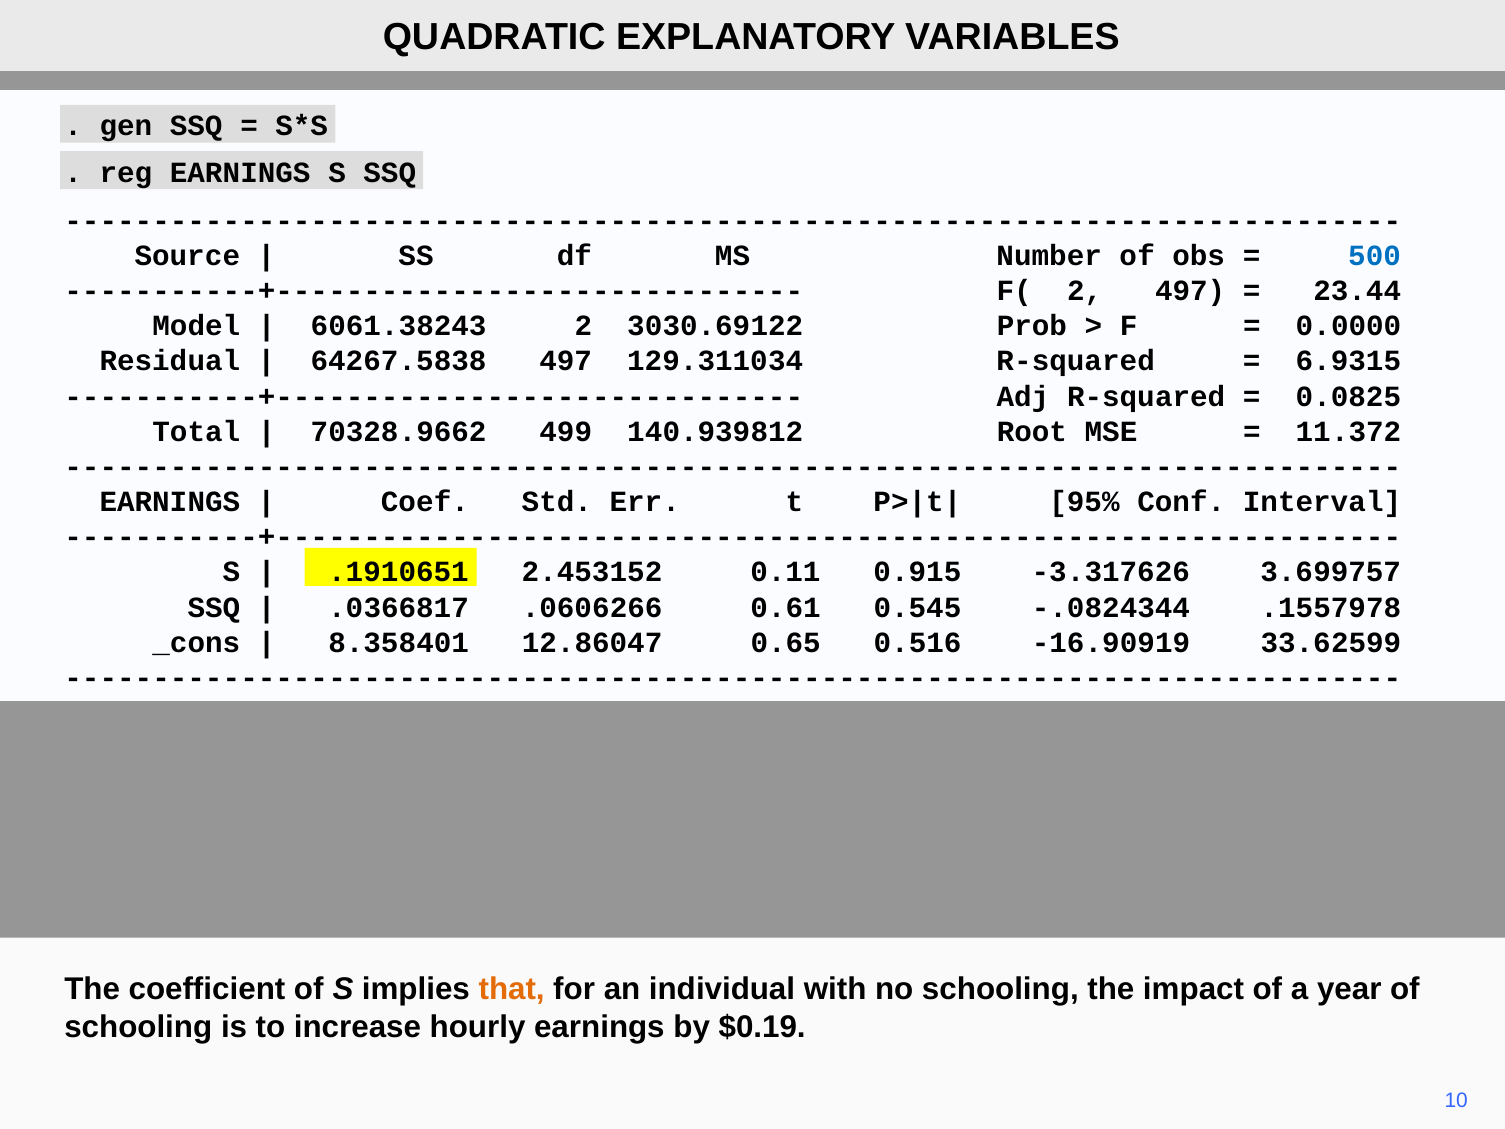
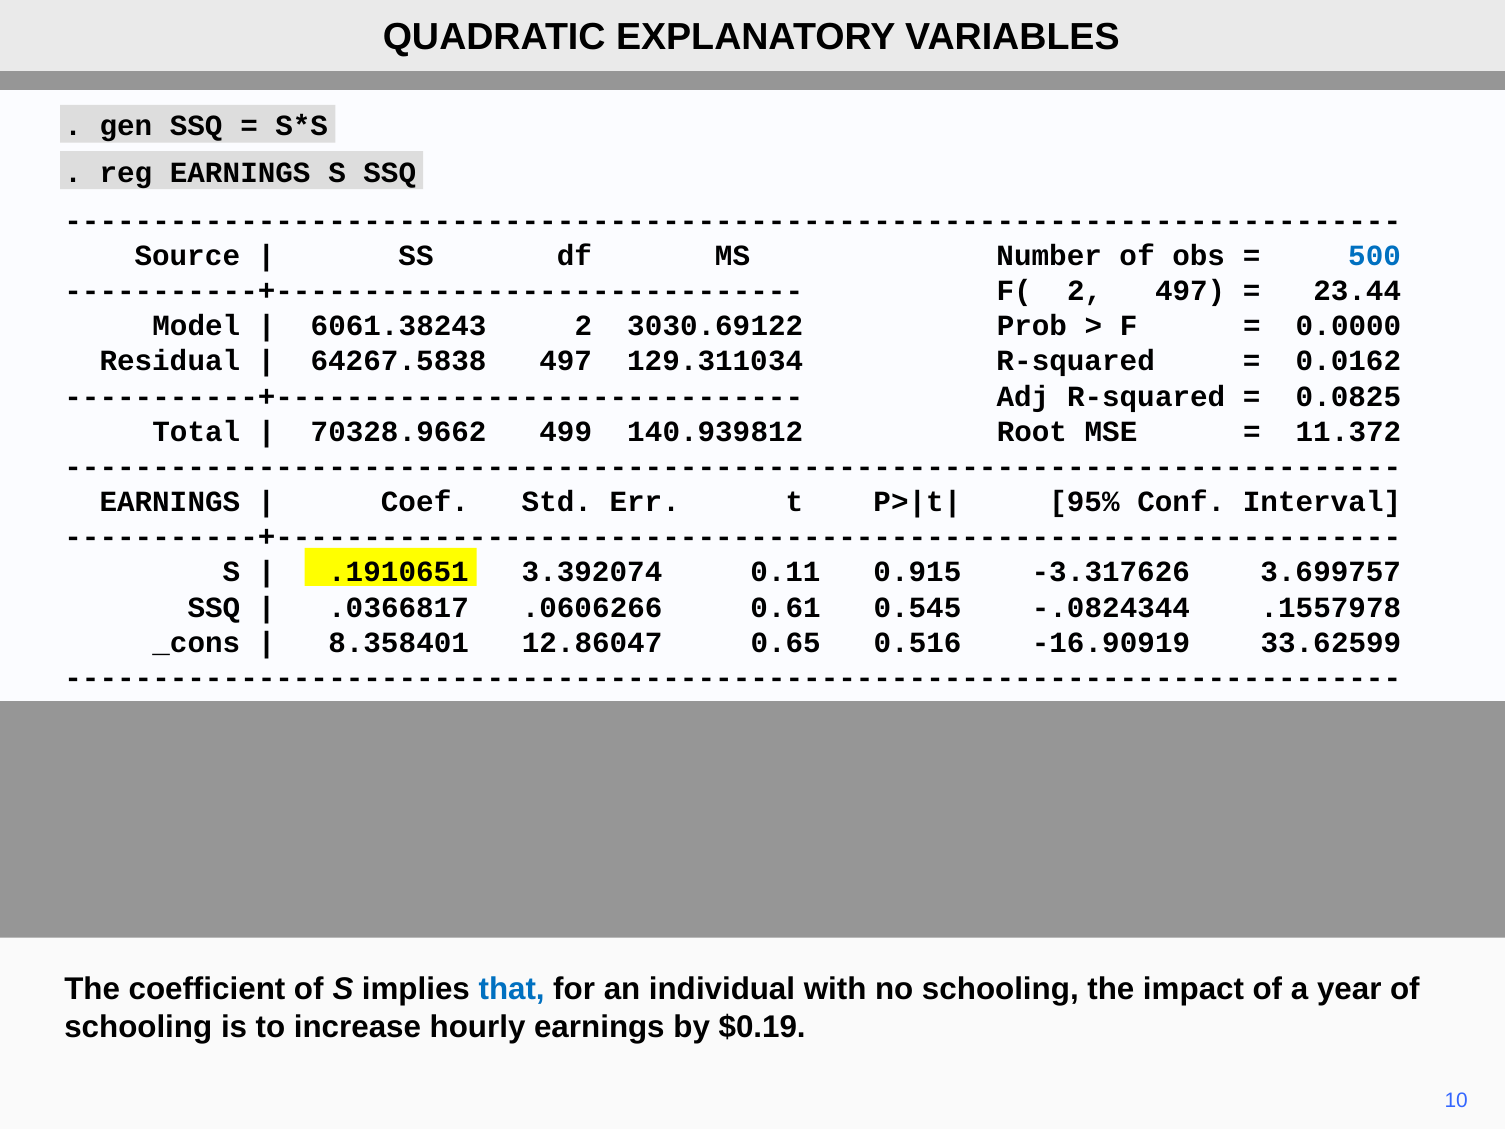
6.9315: 6.9315 -> 0.0162 (1348, 361)
2.453152: 2.453152 -> 3.392074 (592, 572)
that colour: orange -> blue (512, 989)
